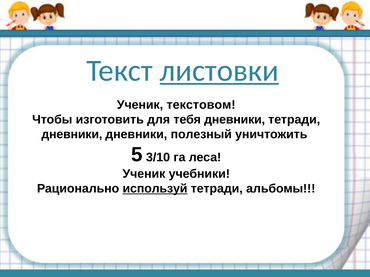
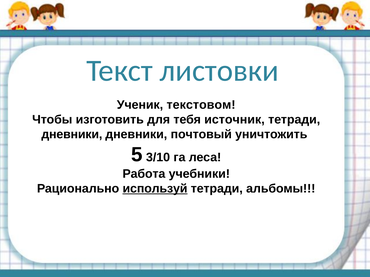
листовки underline: present -> none (219, 71)
тебя дневники: дневники -> источник (234, 120)
полезный: полезный -> почтовый (201, 135)
Ученик: Ученик -> Работа (144, 174)
